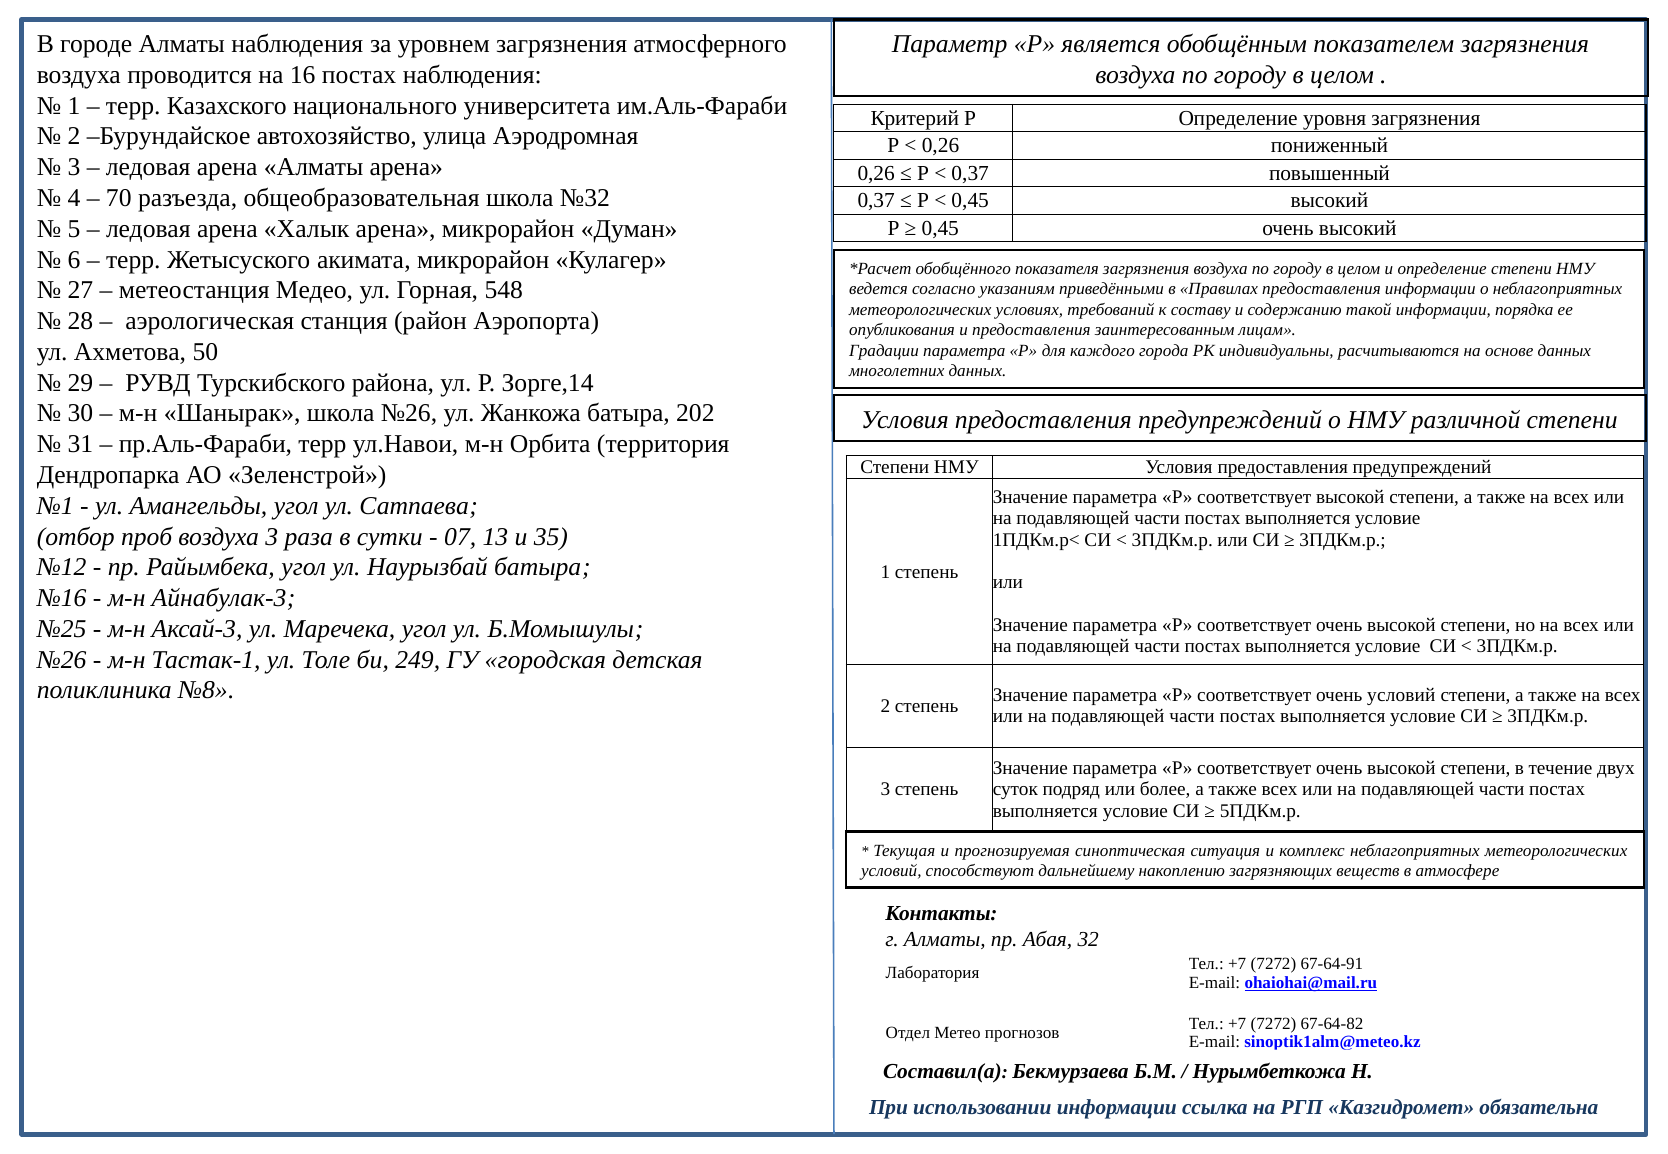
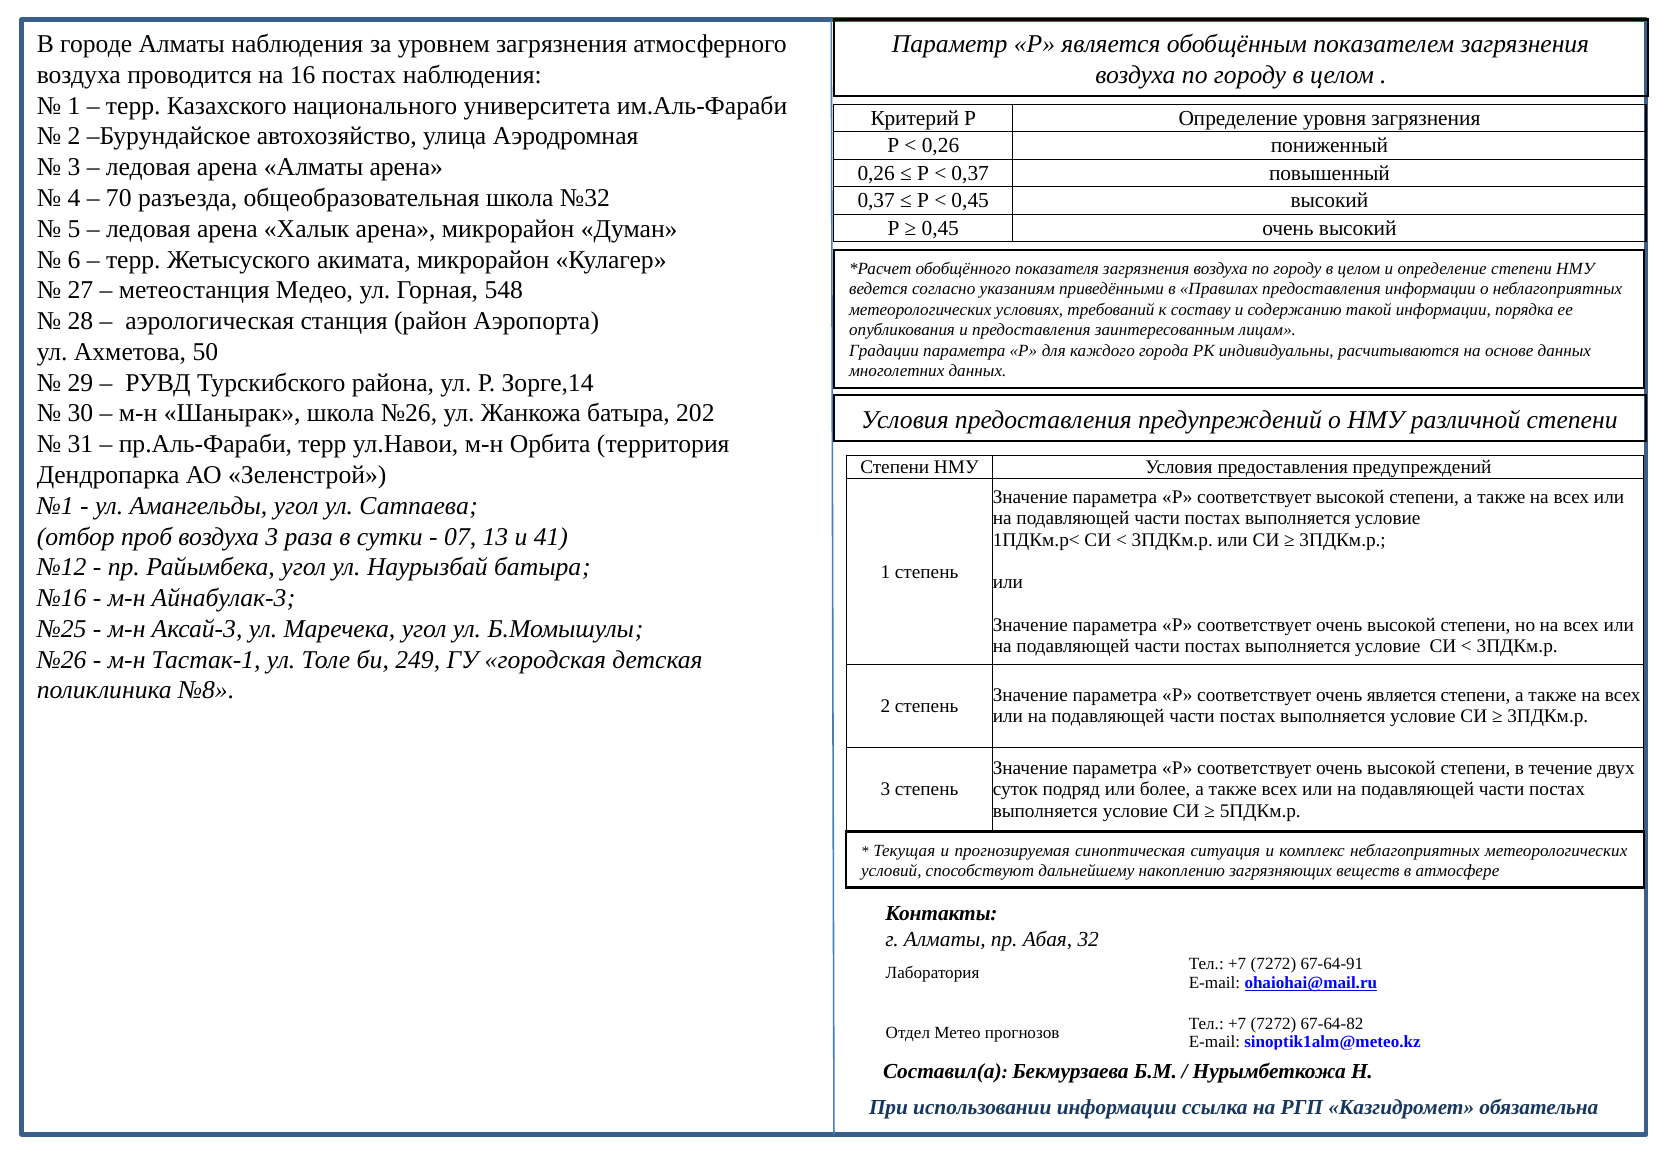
35: 35 -> 41 (551, 537)
очень условий: условий -> является (1402, 696)
